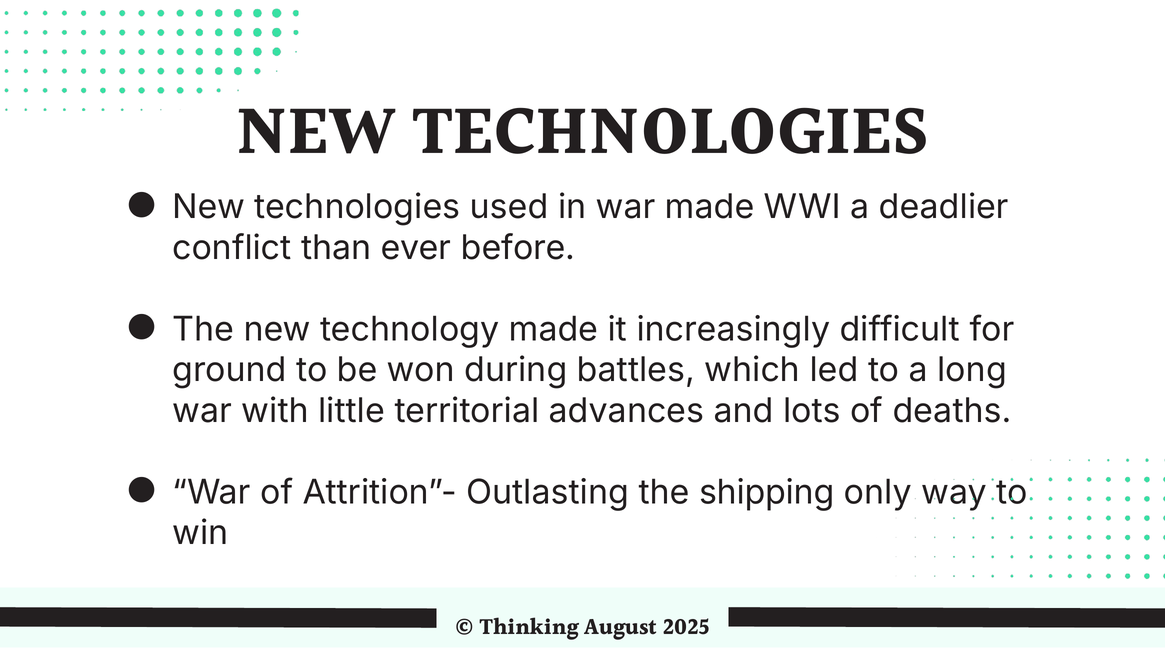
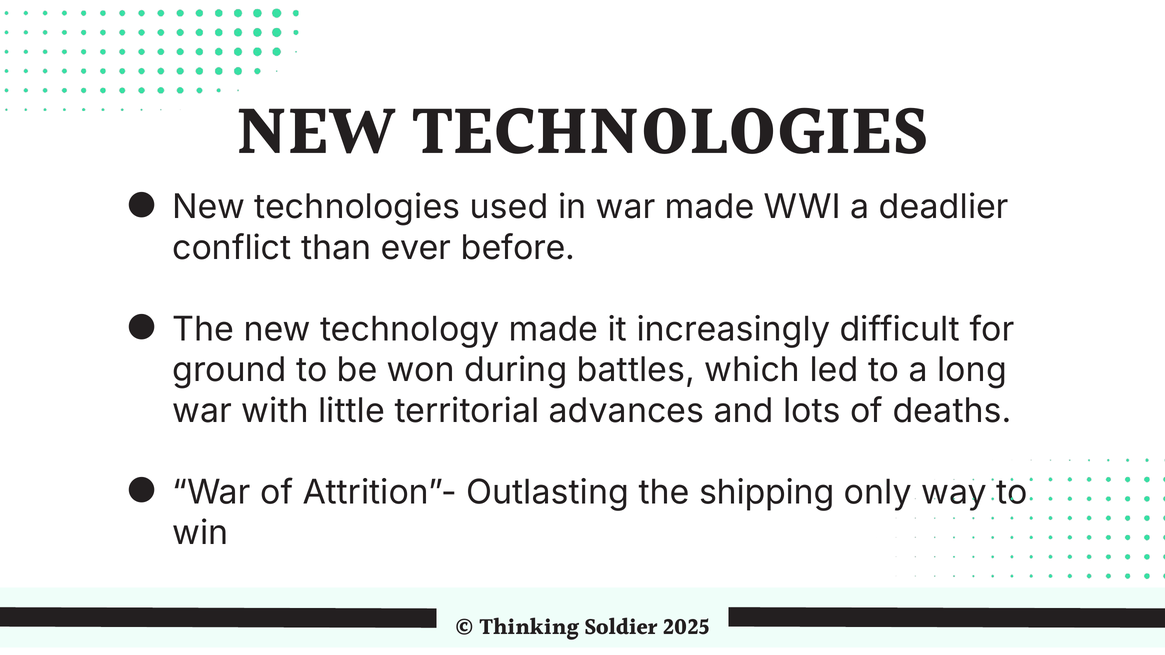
August: August -> Soldier (621, 628)
